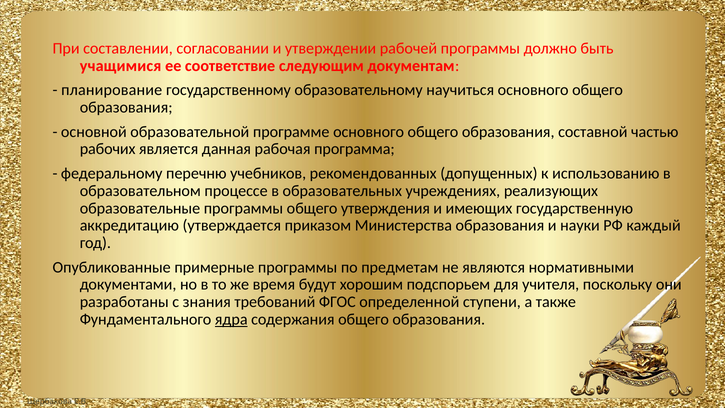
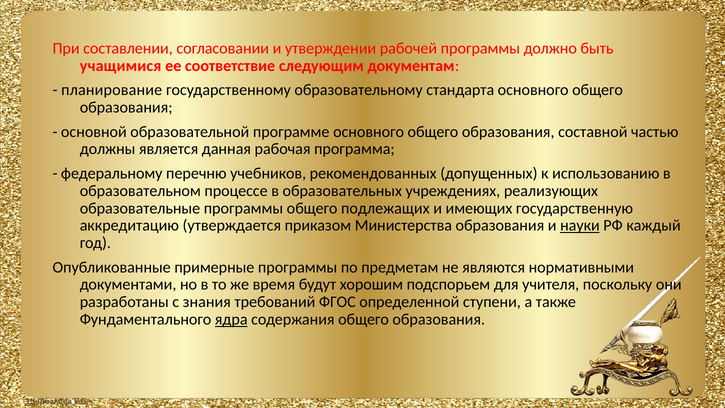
научиться: научиться -> стандарта (460, 90)
рабочих: рабочих -> должны (108, 149)
утверждения: утверждения -> подлежащих (385, 208)
науки underline: none -> present (580, 225)
